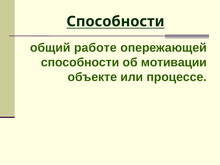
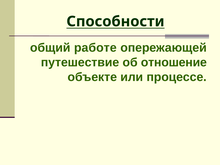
способности: способности -> путешествие (80, 62)
мотивации: мотивации -> отношение (174, 62)
